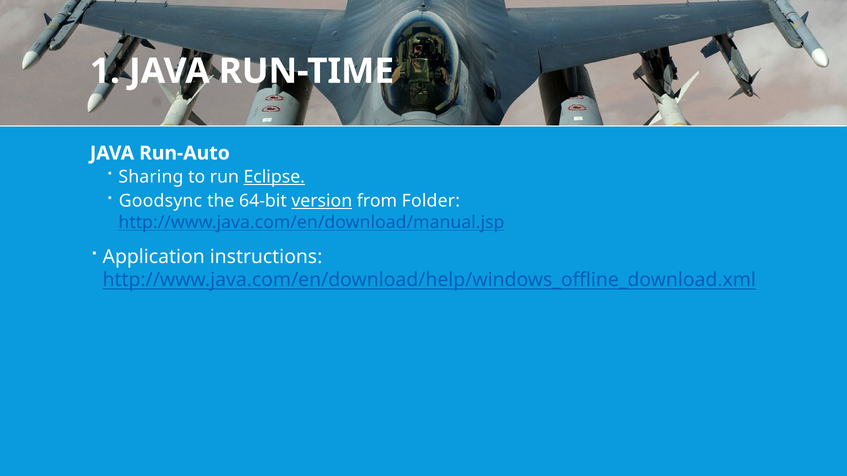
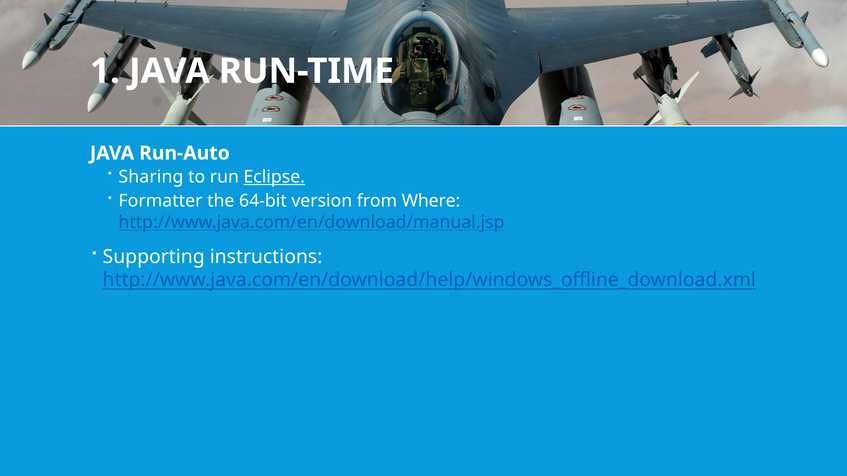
Goodsync: Goodsync -> Formatter (160, 201)
version underline: present -> none (322, 201)
Folder: Folder -> Where (431, 201)
Application: Application -> Supporting (154, 257)
